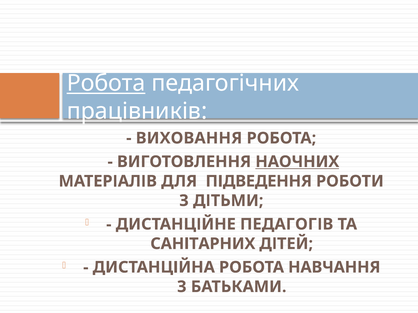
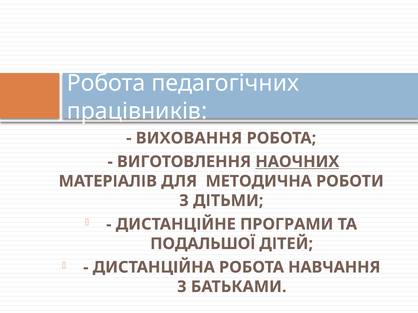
Робота underline: present -> none (106, 83)
ПІДВЕДЕННЯ: ПІДВЕДЕННЯ -> МЕТОДИЧНА (259, 181)
ПЕДАГОГІВ: ПЕДАГОГІВ -> ПРОГРАМИ (287, 225)
САНІТАРНИХ: САНІТАРНИХ -> ПОДАЛЬШОЇ (203, 244)
